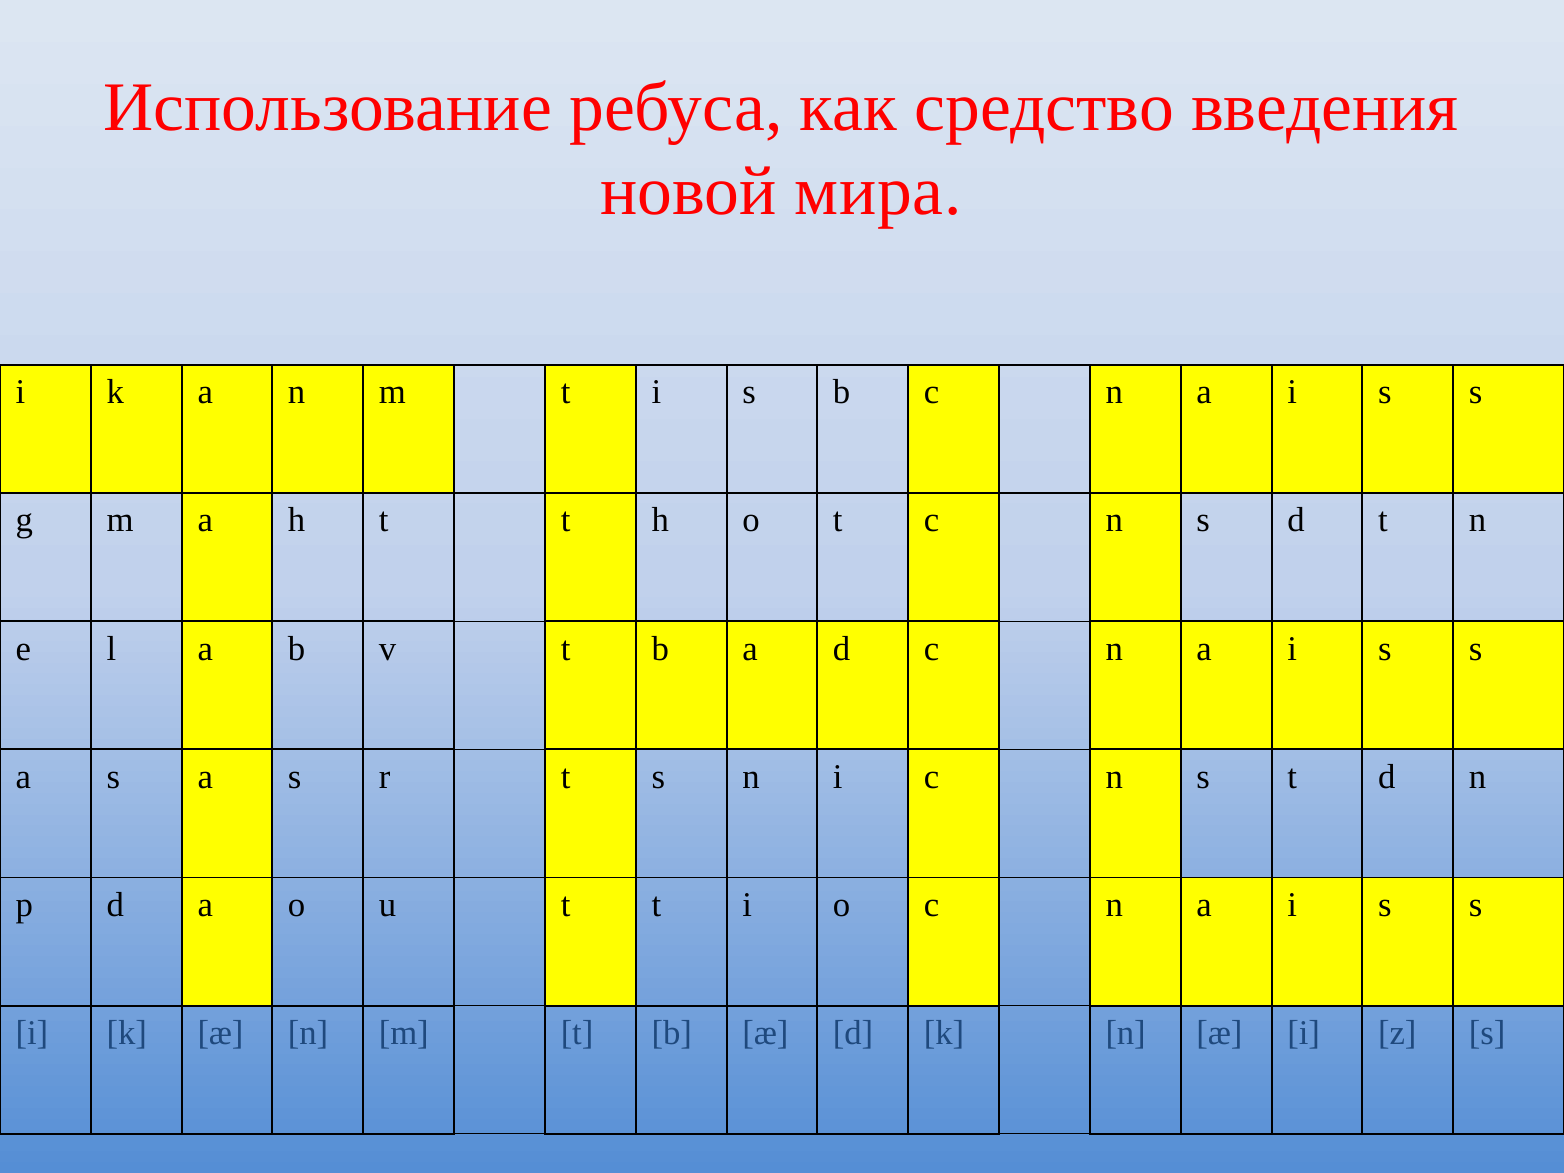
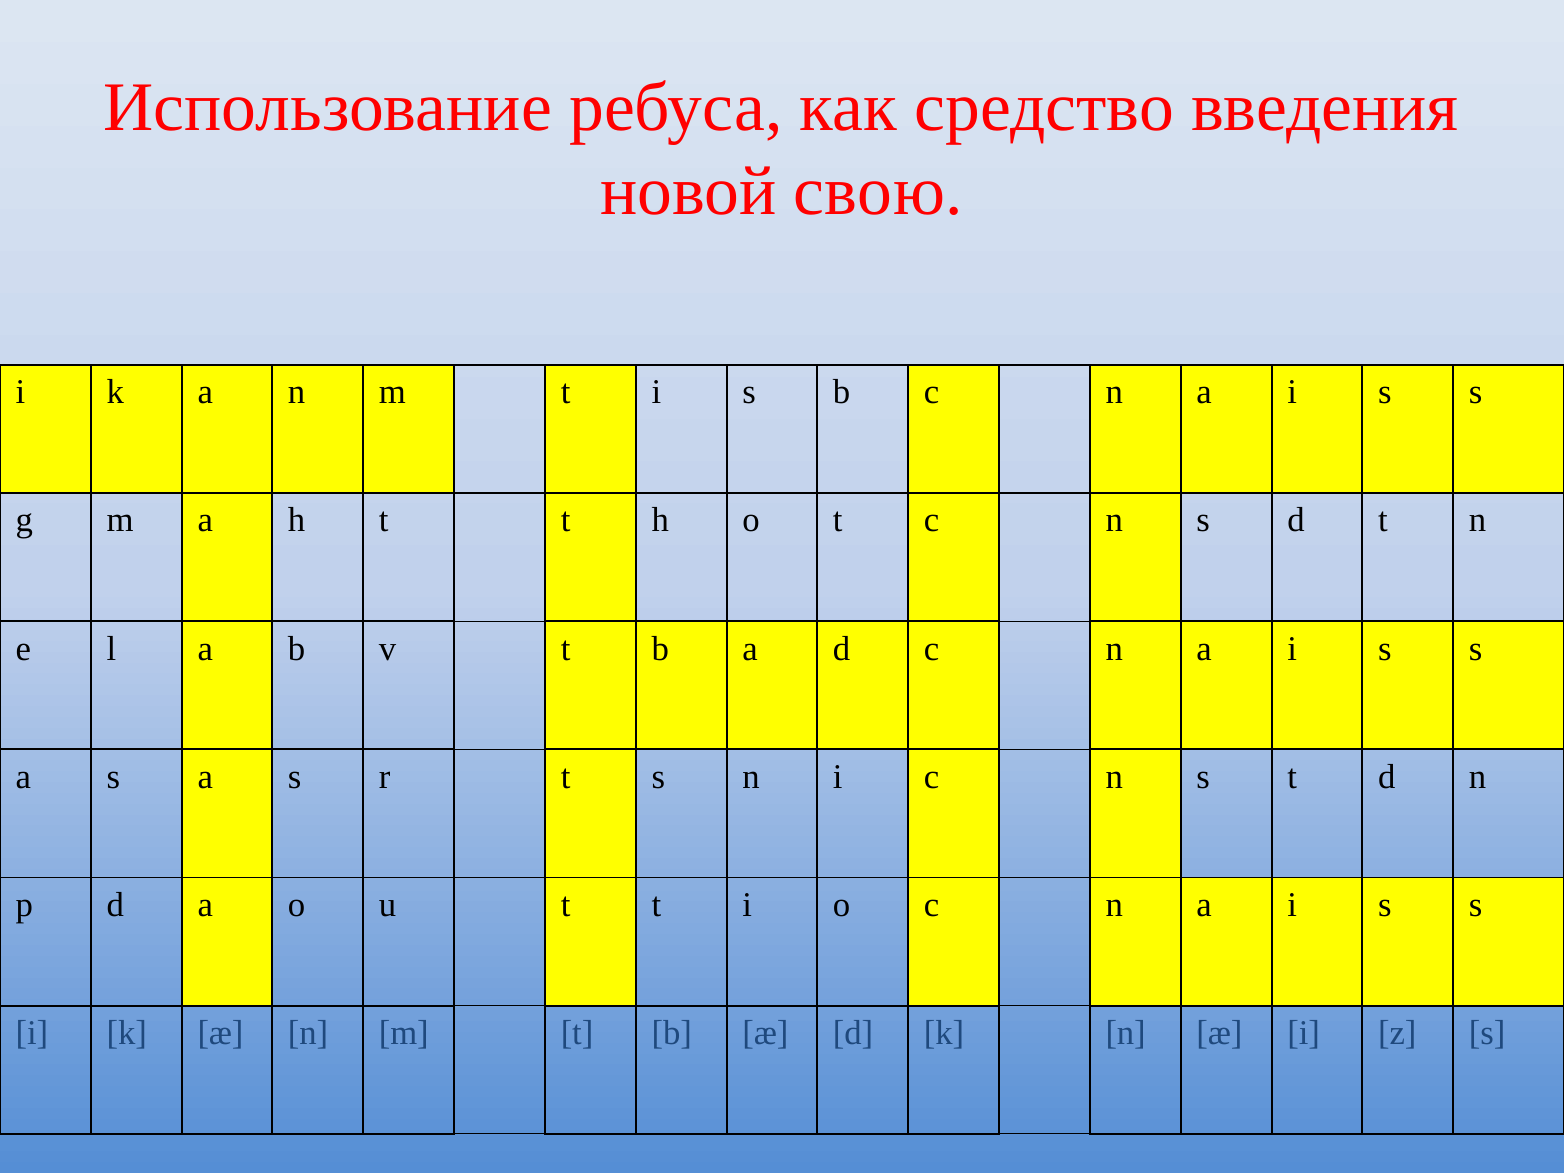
мира: мира -> свою (878, 191)
